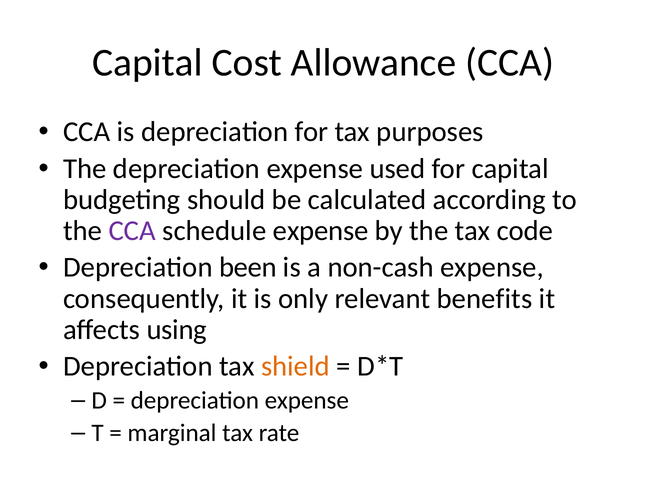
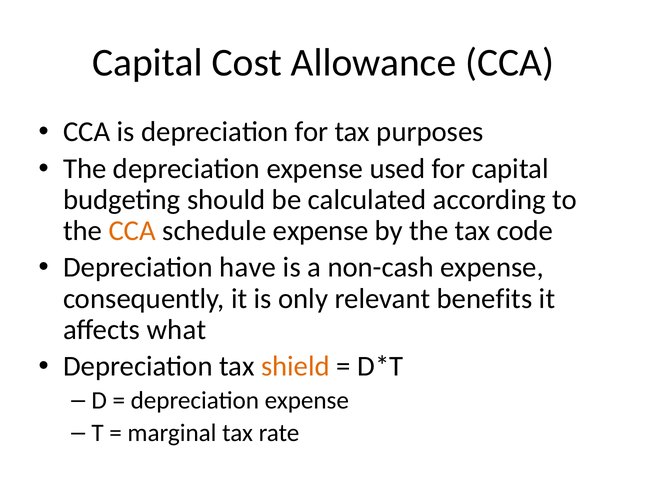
CCA colour: purple -> orange (132, 231)
been: been -> have (248, 268)
using: using -> what (176, 330)
